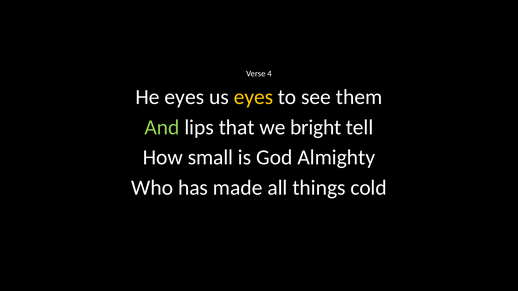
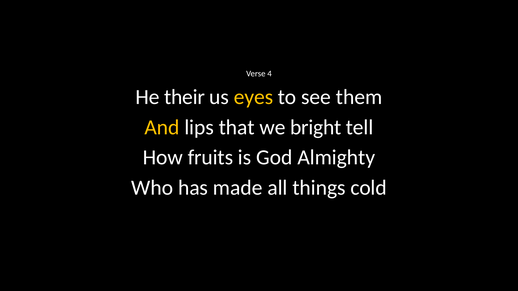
He eyes: eyes -> their (184, 97)
And colour: light green -> yellow (162, 127)
small: small -> fruits (210, 158)
